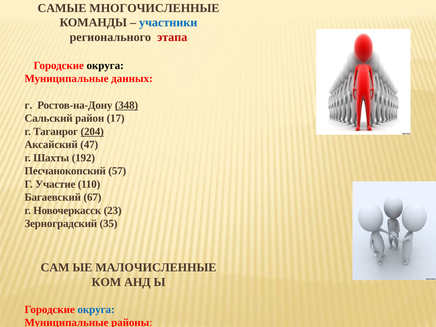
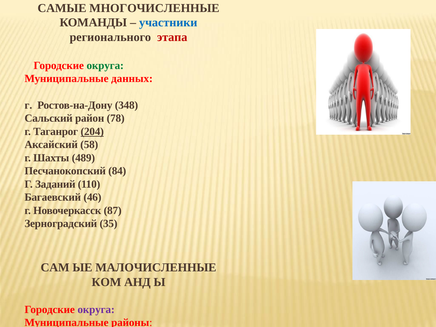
округа colour: black -> green (105, 66)
348 underline: present -> none (126, 105)
17: 17 -> 78 (116, 118)
47: 47 -> 58 (89, 145)
192: 192 -> 489 (83, 158)
57: 57 -> 84 (117, 171)
Участие: Участие -> Заданий (55, 184)
67: 67 -> 46 (92, 197)
23: 23 -> 87 (113, 211)
округа colour: blue -> purple (96, 309)
